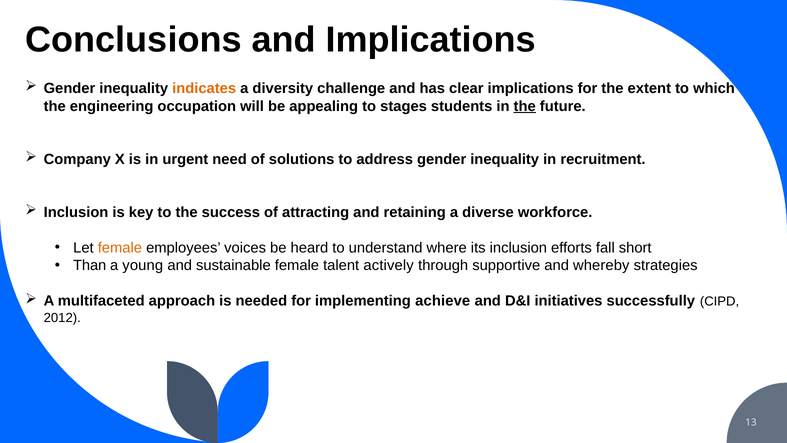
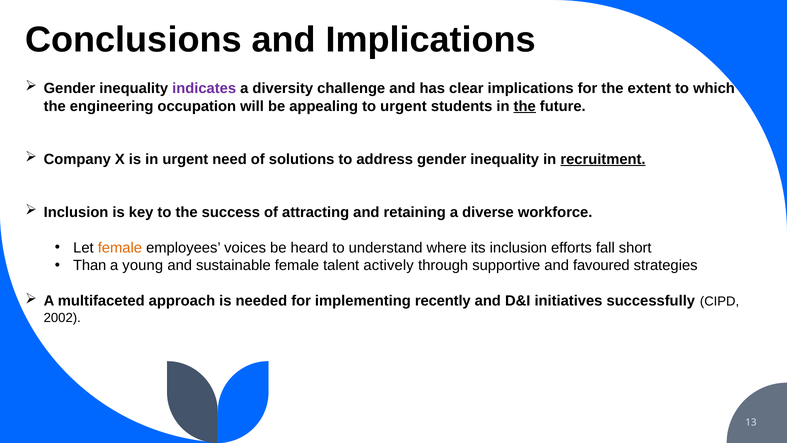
indicates colour: orange -> purple (204, 88)
to stages: stages -> urgent (403, 106)
recruitment underline: none -> present (603, 159)
whereby: whereby -> favoured (601, 265)
achieve: achieve -> recently (443, 301)
2012: 2012 -> 2002 (62, 317)
